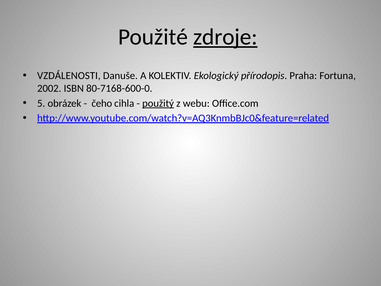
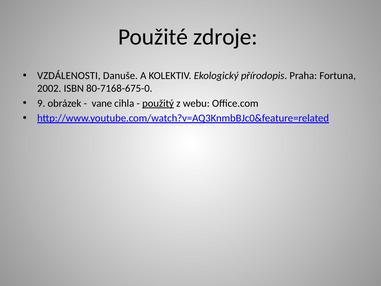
zdroje underline: present -> none (225, 37)
80-7168-600-0: 80-7168-600-0 -> 80-7168-675-0 (119, 88)
5: 5 -> 9 (41, 103)
čeho: čeho -> vane (102, 103)
